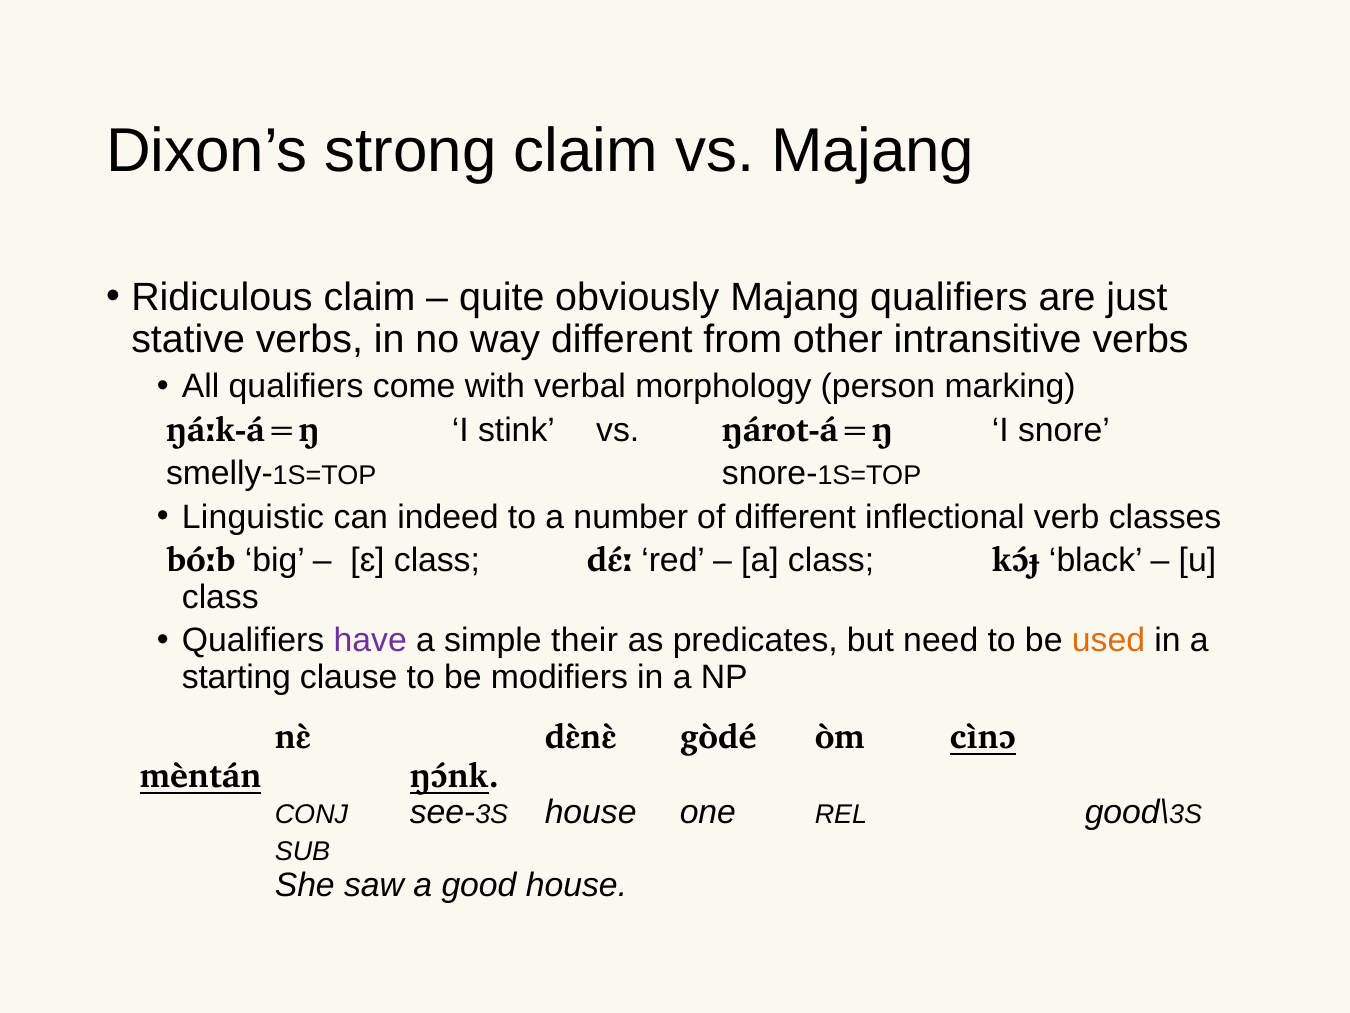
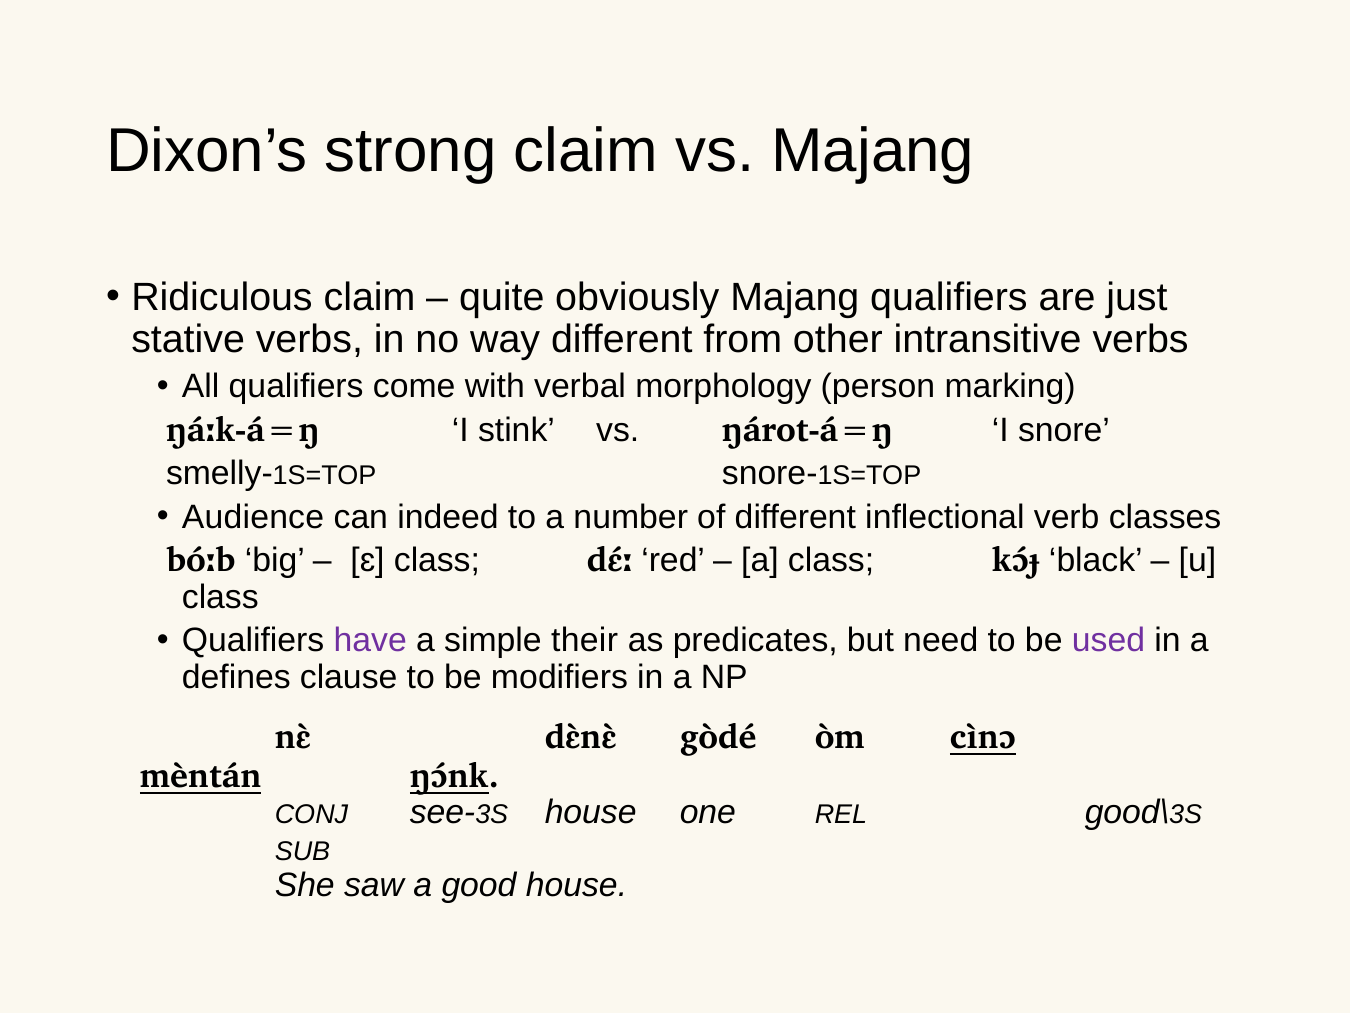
Linguistic: Linguistic -> Audience (253, 517)
used colour: orange -> purple (1108, 640)
starting: starting -> defines (236, 677)
